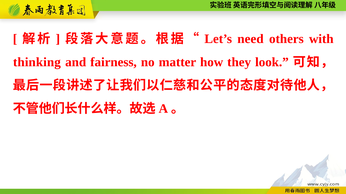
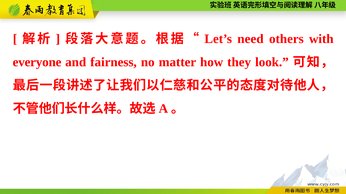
thinking: thinking -> everyone (37, 62)
